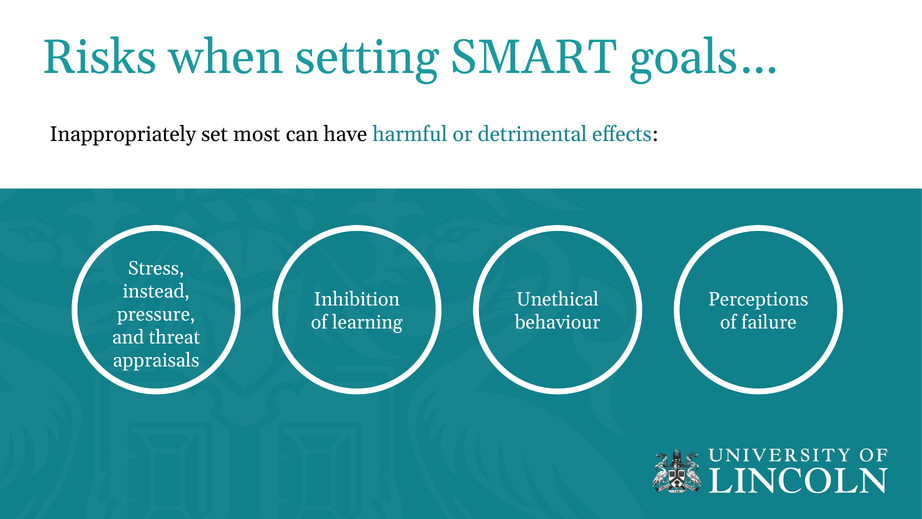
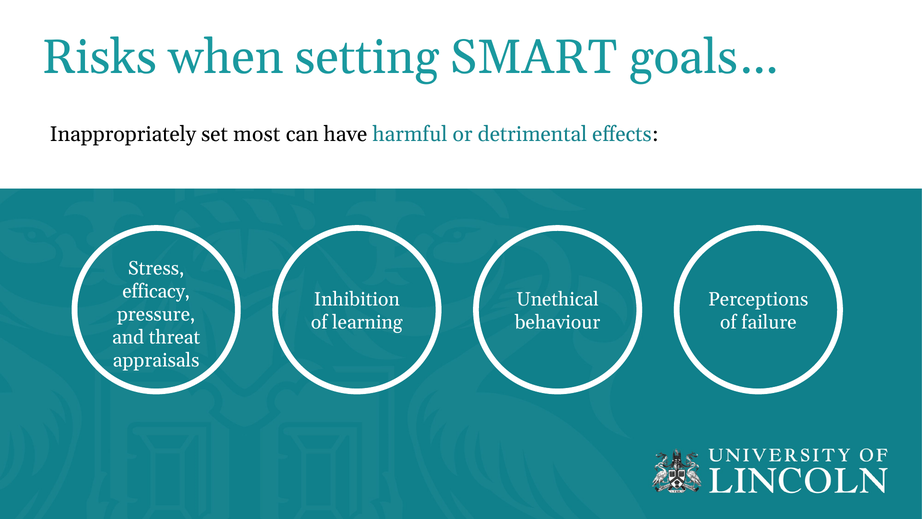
instead: instead -> efficacy (156, 291)
